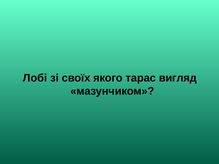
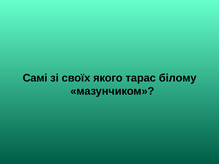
Лобі: Лобі -> Самі (35, 78)
вигляд: вигляд -> білому (178, 78)
